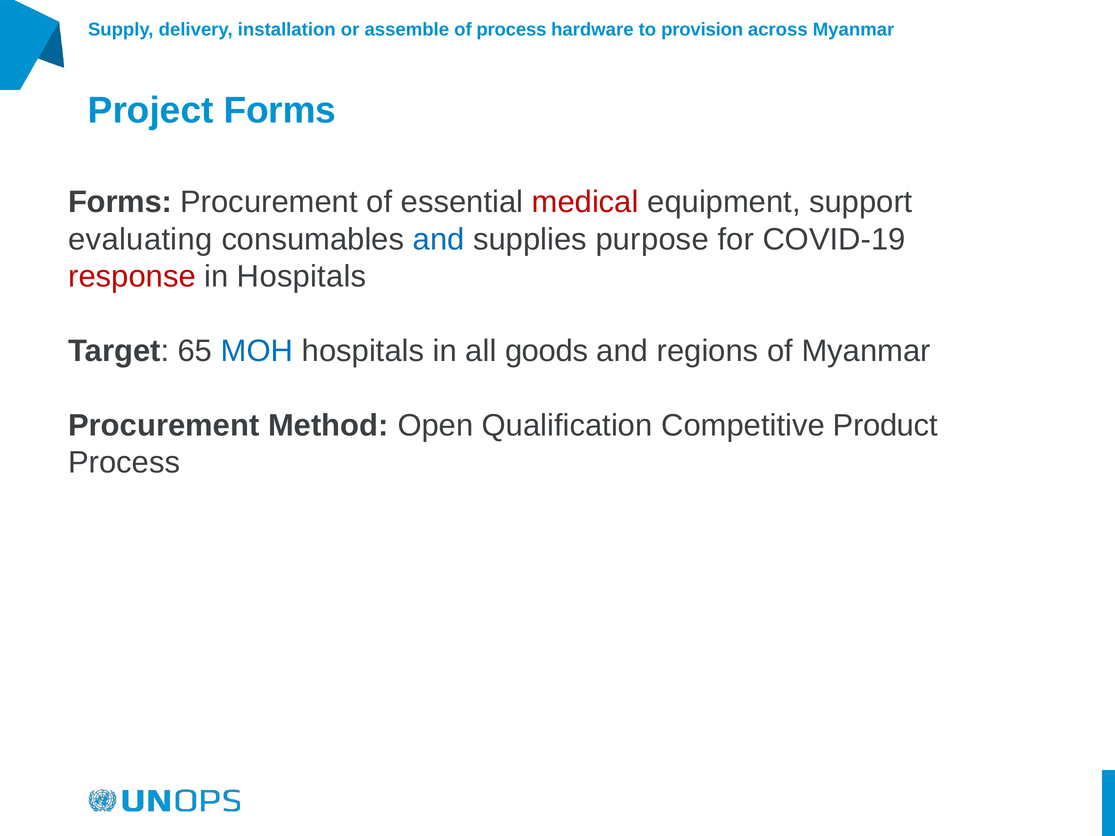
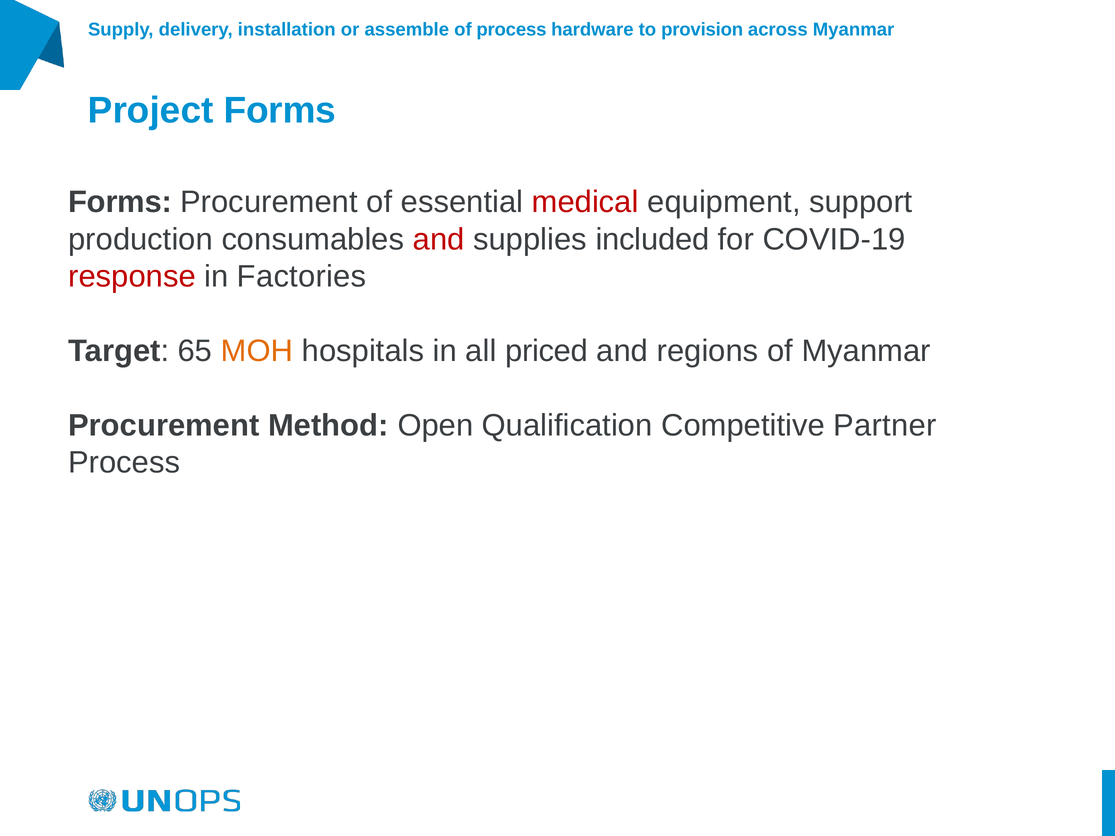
evaluating: evaluating -> production (141, 240)
and colour: blue -> red (439, 240)
purpose: purpose -> included (652, 240)
in Hospitals: Hospitals -> Factories (302, 277)
MOH colour: blue -> orange (257, 351)
goods: goods -> priced (547, 351)
Product: Product -> Partner (885, 425)
